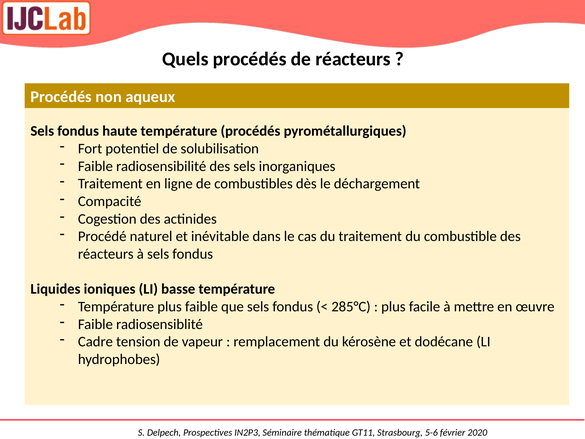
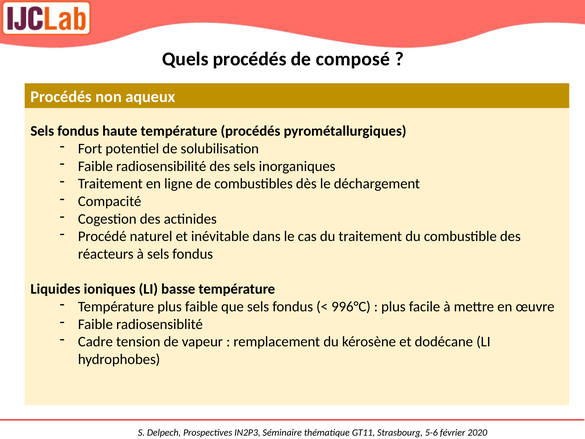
de réacteurs: réacteurs -> composé (353, 59)
285°C: 285°C -> 996°C (351, 307)
